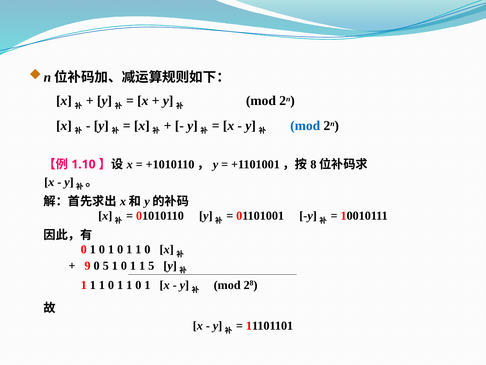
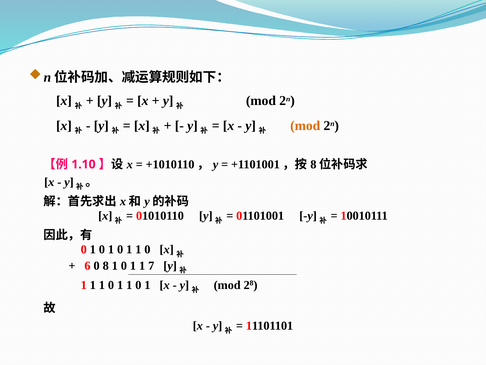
mod colour: blue -> orange (305, 125)
9: 9 -> 6 (88, 265)
0 5: 5 -> 8 (106, 265)
1 5: 5 -> 7 (151, 265)
